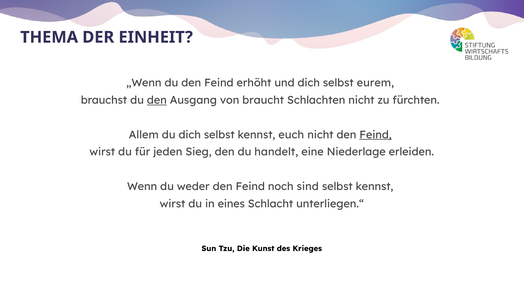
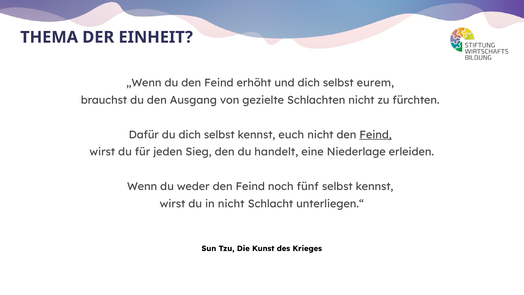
den underline: present -> none (157, 100)
braucht: braucht -> gezielte (263, 100)
Allem: Allem -> Dafür (144, 135)
sind: sind -> fünf (308, 186)
in eines: eines -> nicht (231, 204)
